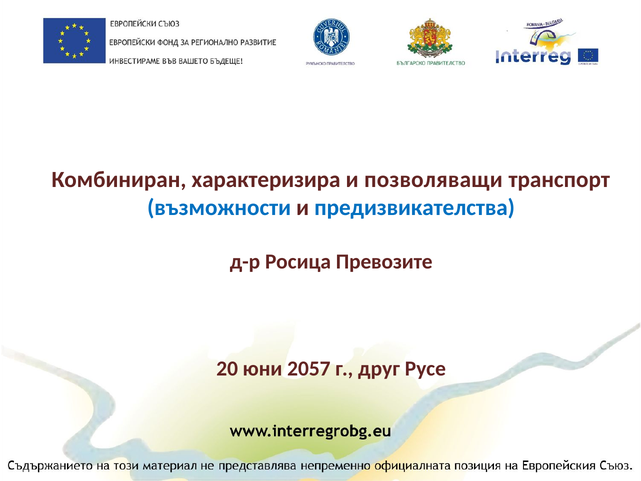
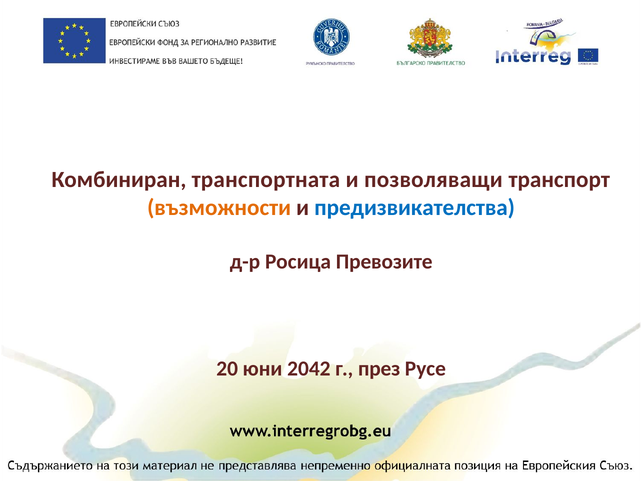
характеризира: характеризира -> транспортната (266, 180)
възможности colour: blue -> orange (219, 207)
2057: 2057 -> 2042 (309, 368)
друг: друг -> през (379, 368)
